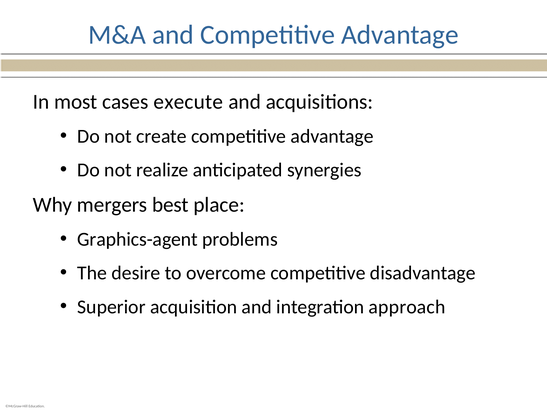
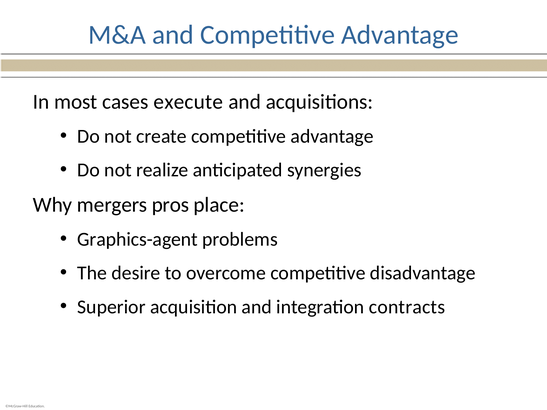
best: best -> pros (170, 205)
approach: approach -> contracts (407, 307)
